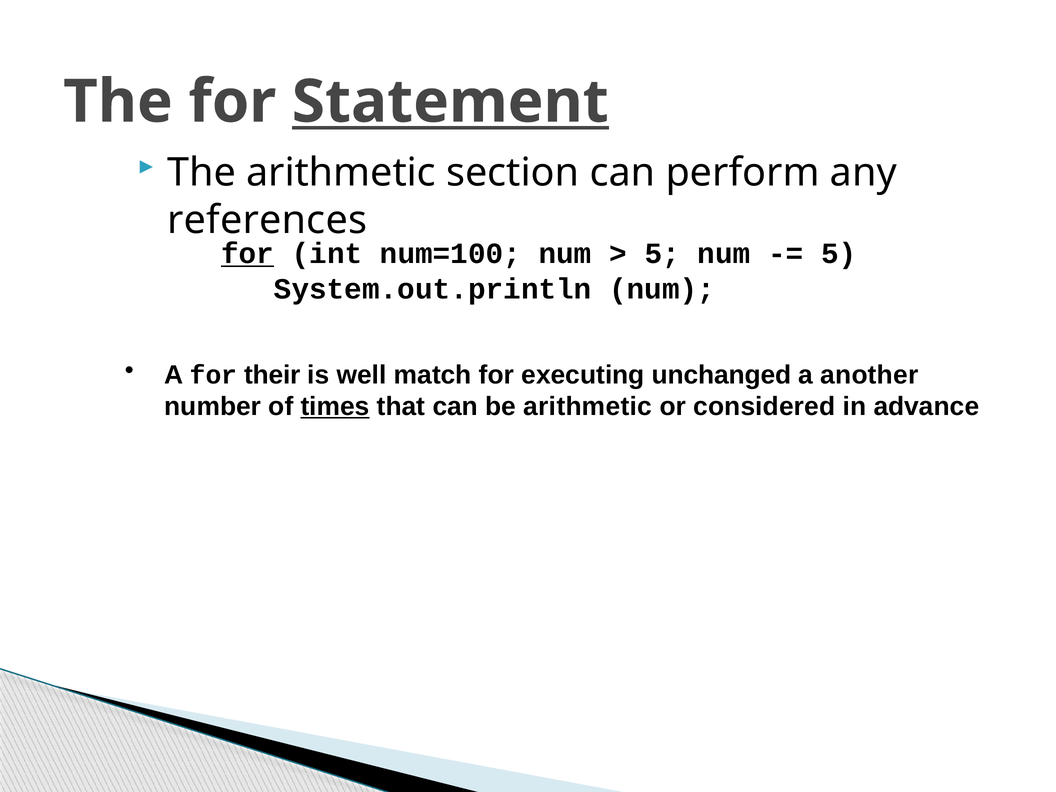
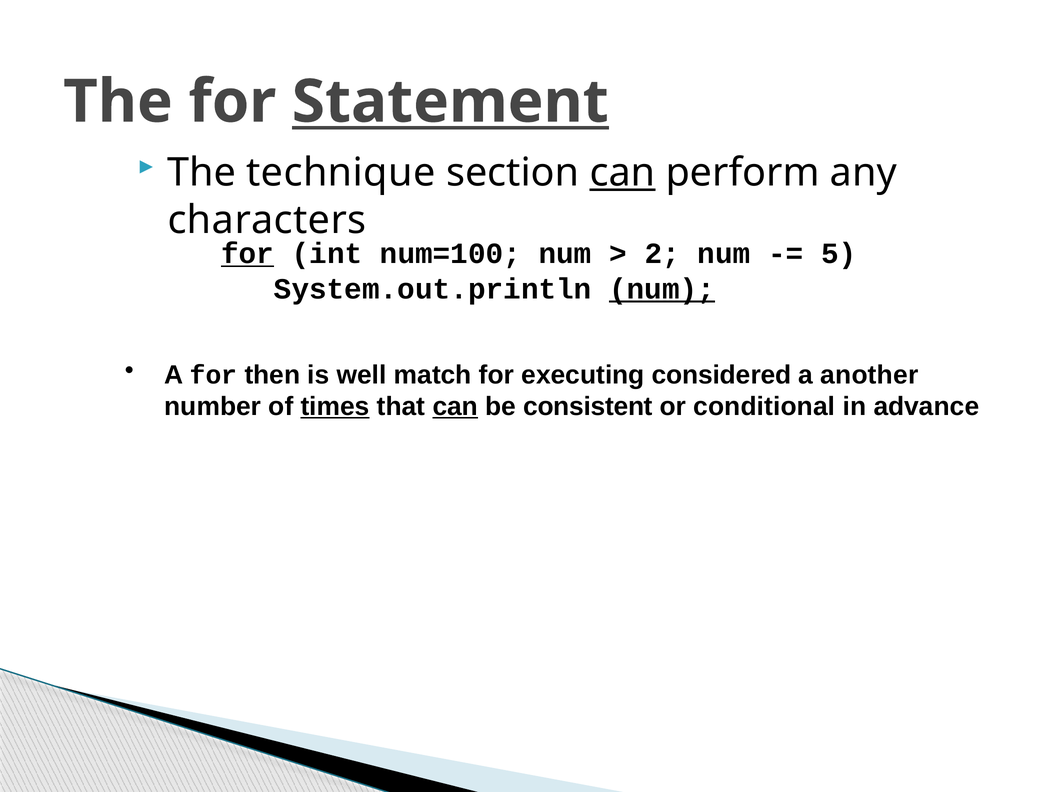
The arithmetic: arithmetic -> technique (341, 173)
can underline: none -> present (622, 173)
references: references -> characters (267, 220)
5: 5 -> 2 (662, 254)
num underline: none -> present (662, 289)
their: their -> then (272, 375)
unchanged: unchanged -> considered (722, 375)
can underline: none -> present (455, 407)
be arithmetic: arithmetic -> consistent (588, 407)
considered: considered -> conditional (764, 407)
